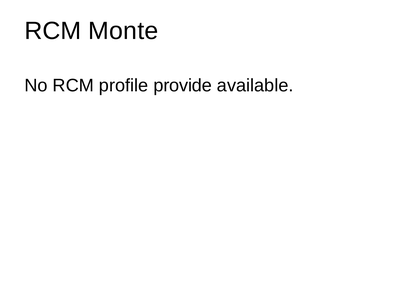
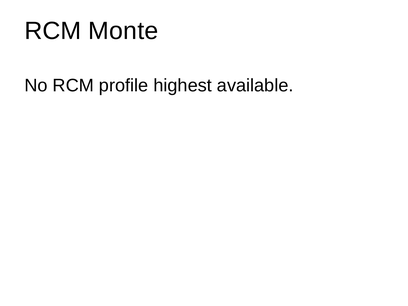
provide: provide -> highest (183, 86)
